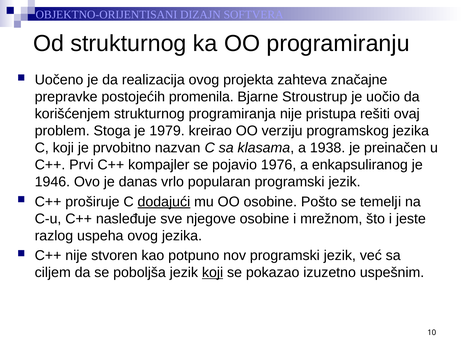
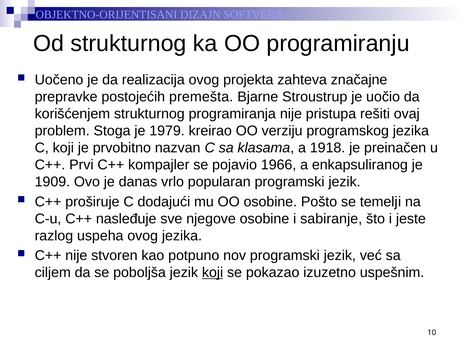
promenila: promenila -> premešta (201, 97)
1938: 1938 -> 1918 (328, 148)
1976: 1976 -> 1966 (279, 165)
1946: 1946 -> 1909 (52, 182)
dodajući underline: present -> none (164, 202)
mrežnom: mrežnom -> sabiranje (331, 219)
